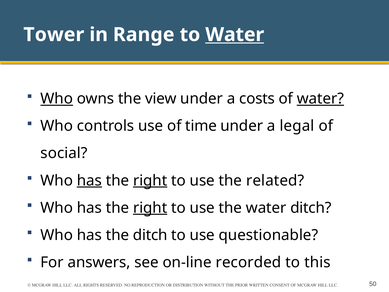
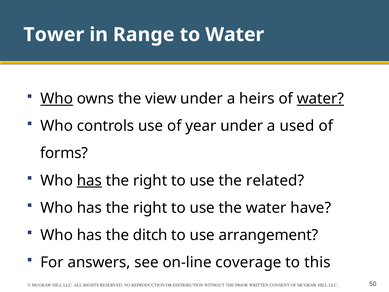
Water underline: present -> none (235, 35)
costs: costs -> heirs (257, 99)
time: time -> year (201, 126)
legal: legal -> used (297, 126)
social: social -> forms (64, 153)
right underline: present -> none (150, 180)
right underline: present -> none (150, 208)
water ditch: ditch -> have (311, 208)
questionable: questionable -> arrangement (268, 235)
recorded: recorded -> coverage (248, 262)
